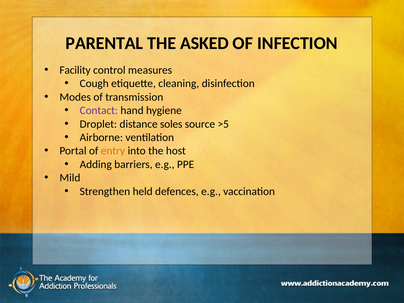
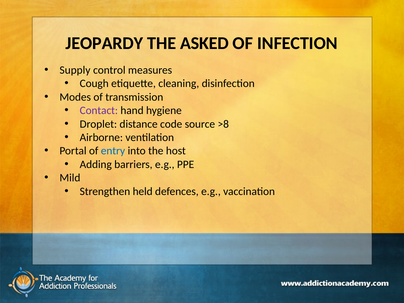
PARENTAL: PARENTAL -> JEOPARDY (104, 43)
Facility: Facility -> Supply (75, 70)
soles: soles -> code (171, 124)
>5: >5 -> >8 (223, 124)
entry colour: orange -> blue (113, 151)
